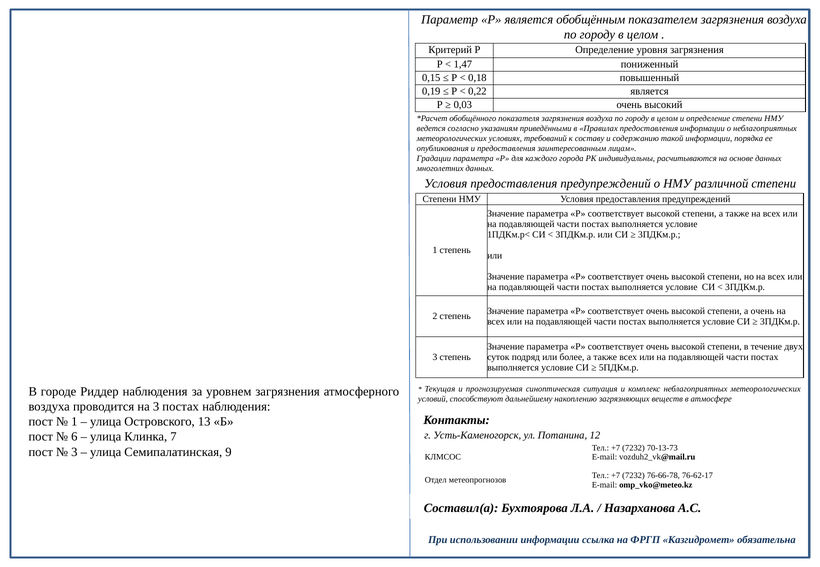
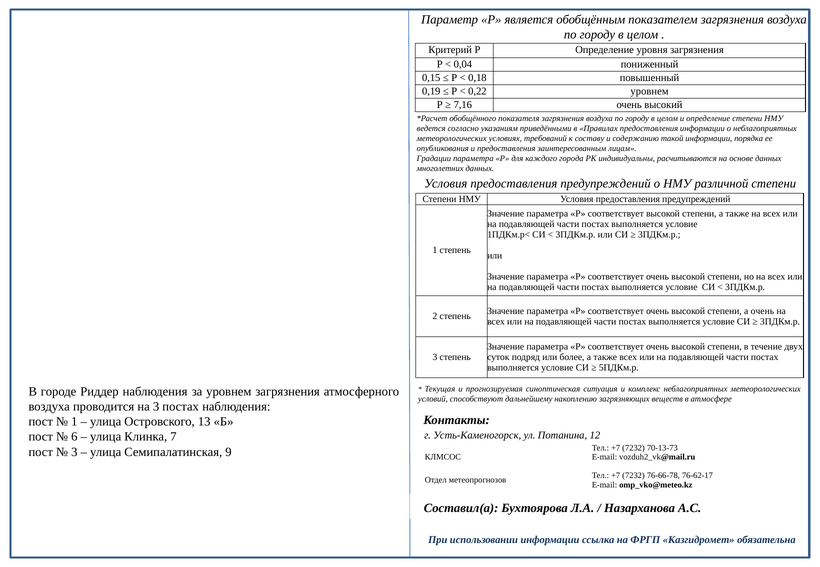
1,47: 1,47 -> 0,04 (463, 65)
0,22 является: является -> уровнем (650, 92)
0,03: 0,03 -> 7,16 (463, 105)
